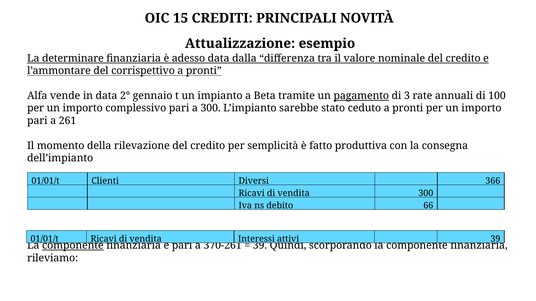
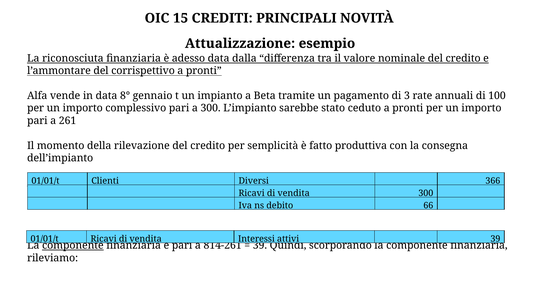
determinare: determinare -> riconosciuta (73, 58)
2°: 2° -> 8° (125, 96)
pagamento underline: present -> none (361, 96)
370-261: 370-261 -> 814-261 (223, 246)
